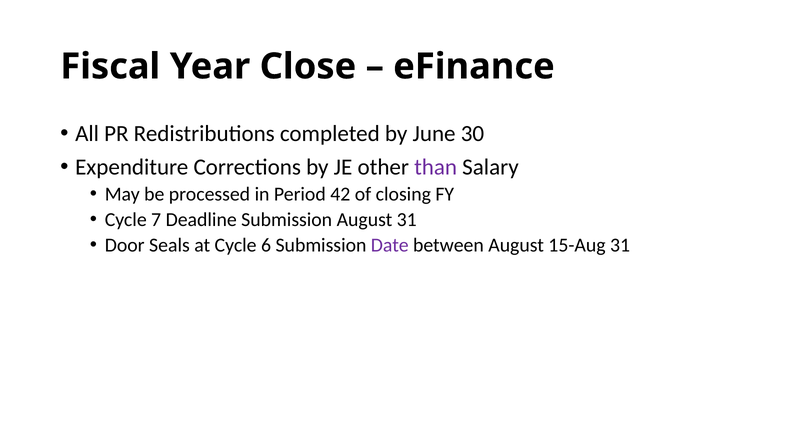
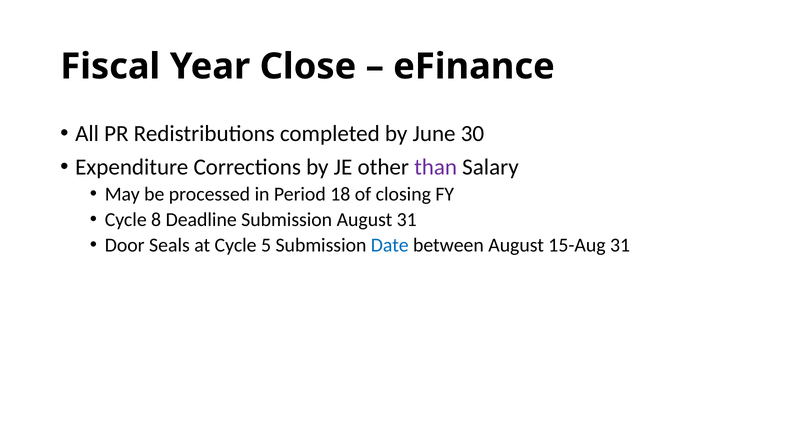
42: 42 -> 18 (340, 194)
7: 7 -> 8 (156, 220)
6: 6 -> 5 (266, 245)
Date colour: purple -> blue (390, 245)
